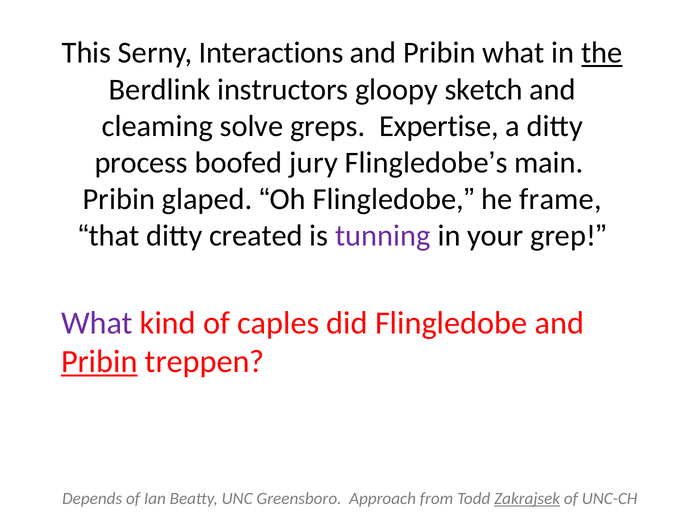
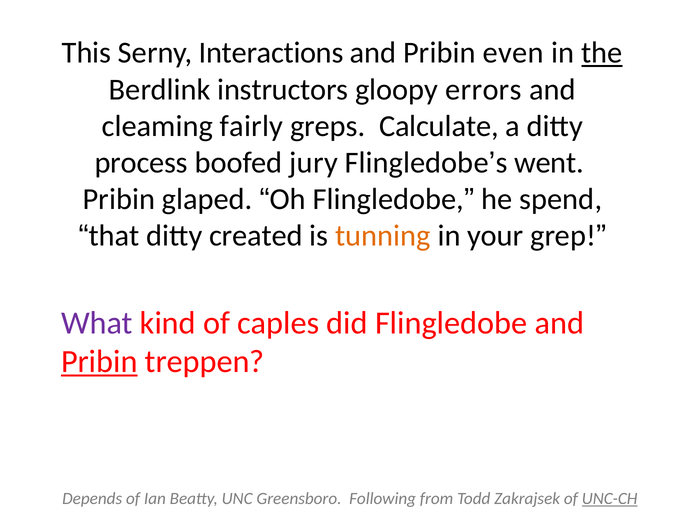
Pribin what: what -> even (513, 53)
sketch: sketch -> errors (483, 89)
solve: solve -> fairly (251, 126)
Expertise: Expertise -> Calculate (439, 126)
main: main -> went (549, 163)
frame: frame -> spend (561, 199)
tunning colour: purple -> orange (383, 236)
Approach: Approach -> Following (383, 498)
Zakrajsek underline: present -> none (527, 498)
UNC-CH underline: none -> present (610, 498)
